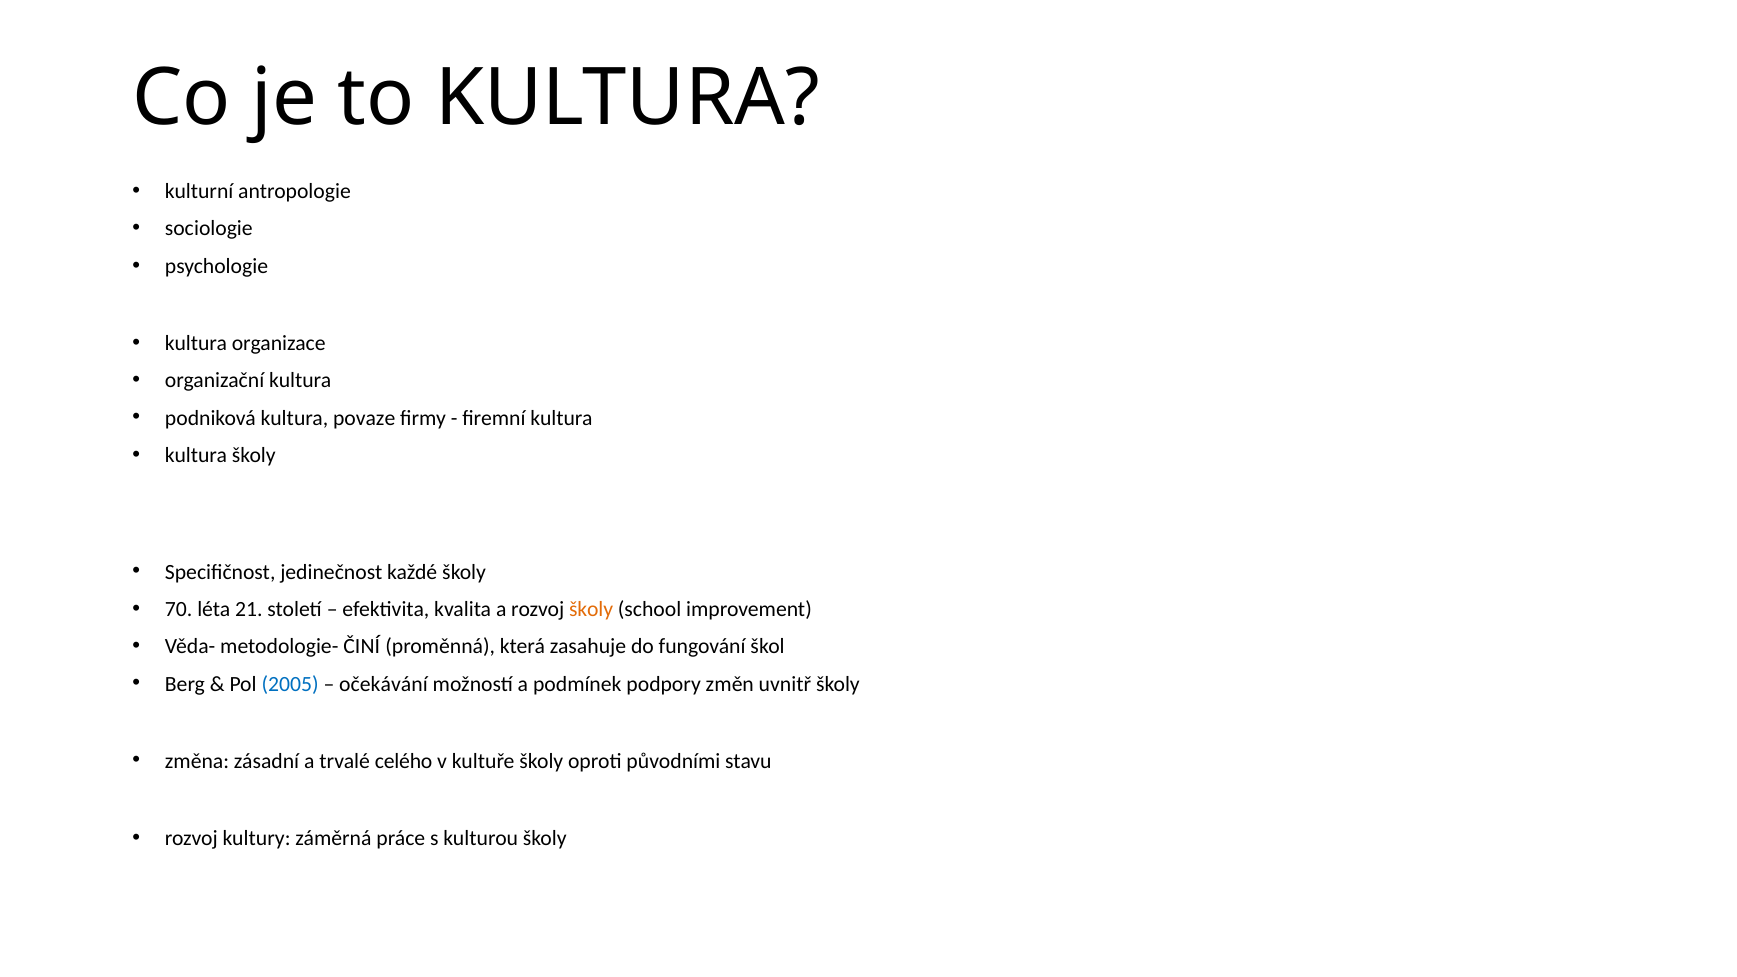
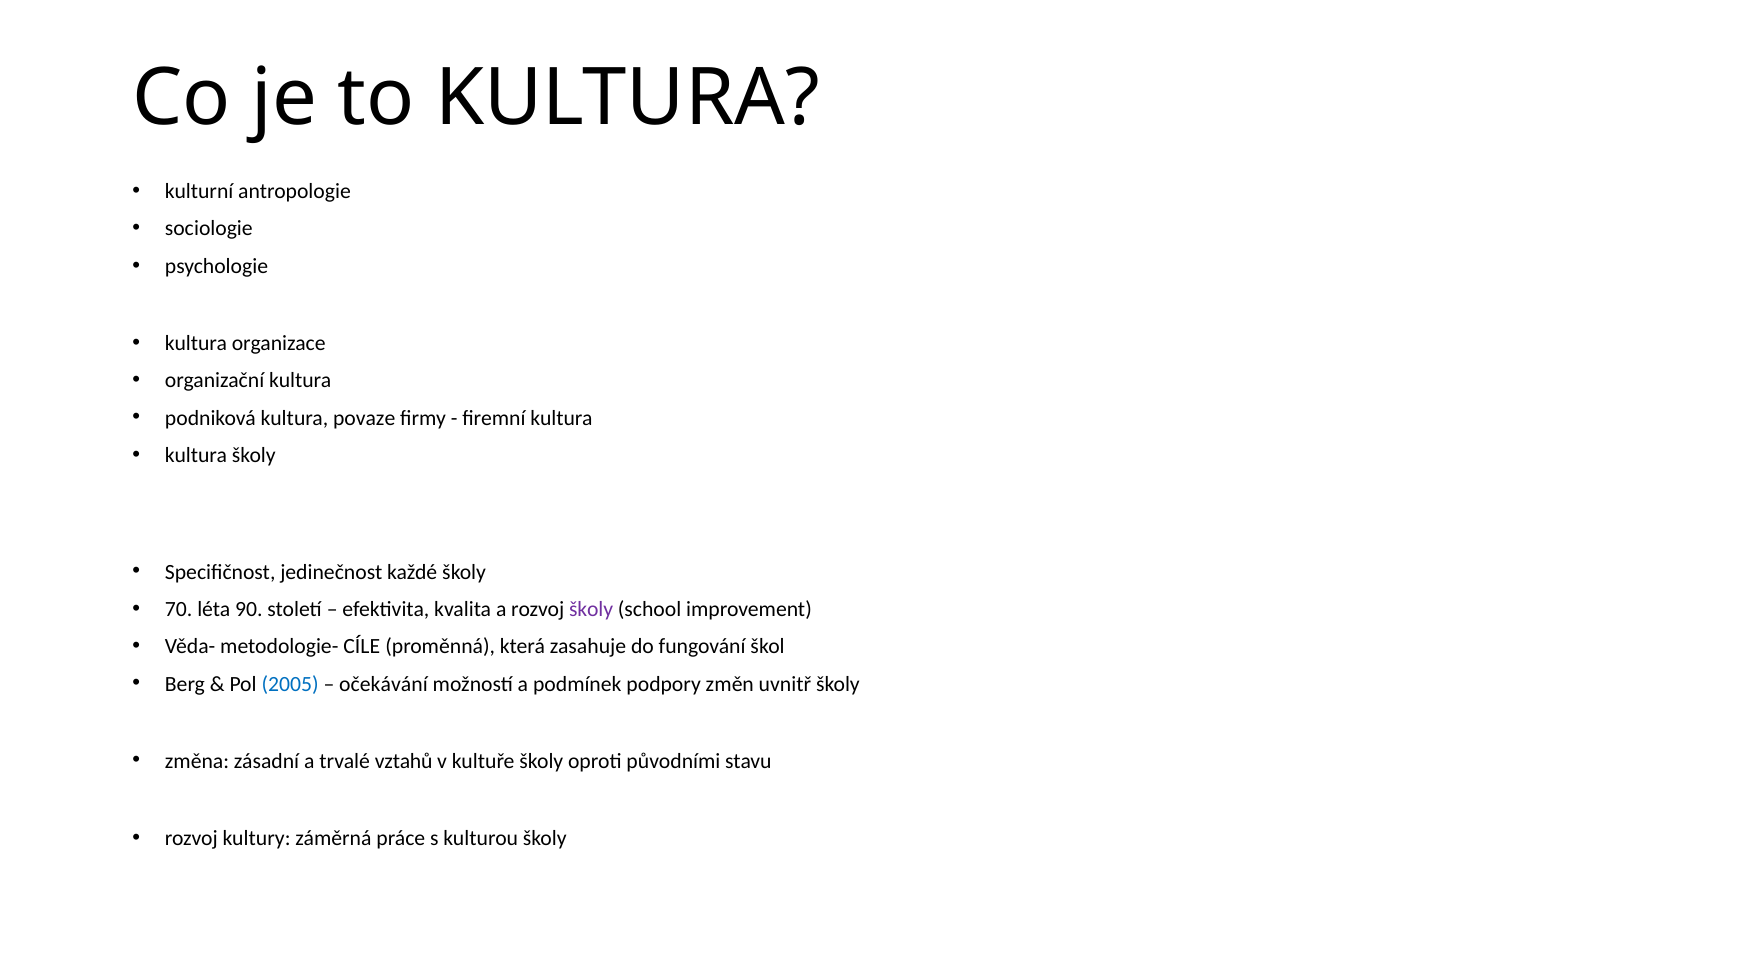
21: 21 -> 90 (249, 609)
školy colour: orange -> purple (591, 609)
ČINÍ: ČINÍ -> CÍLE (362, 647)
celého: celého -> vztahů (404, 761)
